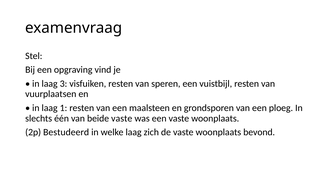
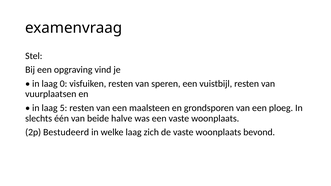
3: 3 -> 0 (63, 84)
1: 1 -> 5 (63, 108)
beide vaste: vaste -> halve (122, 118)
